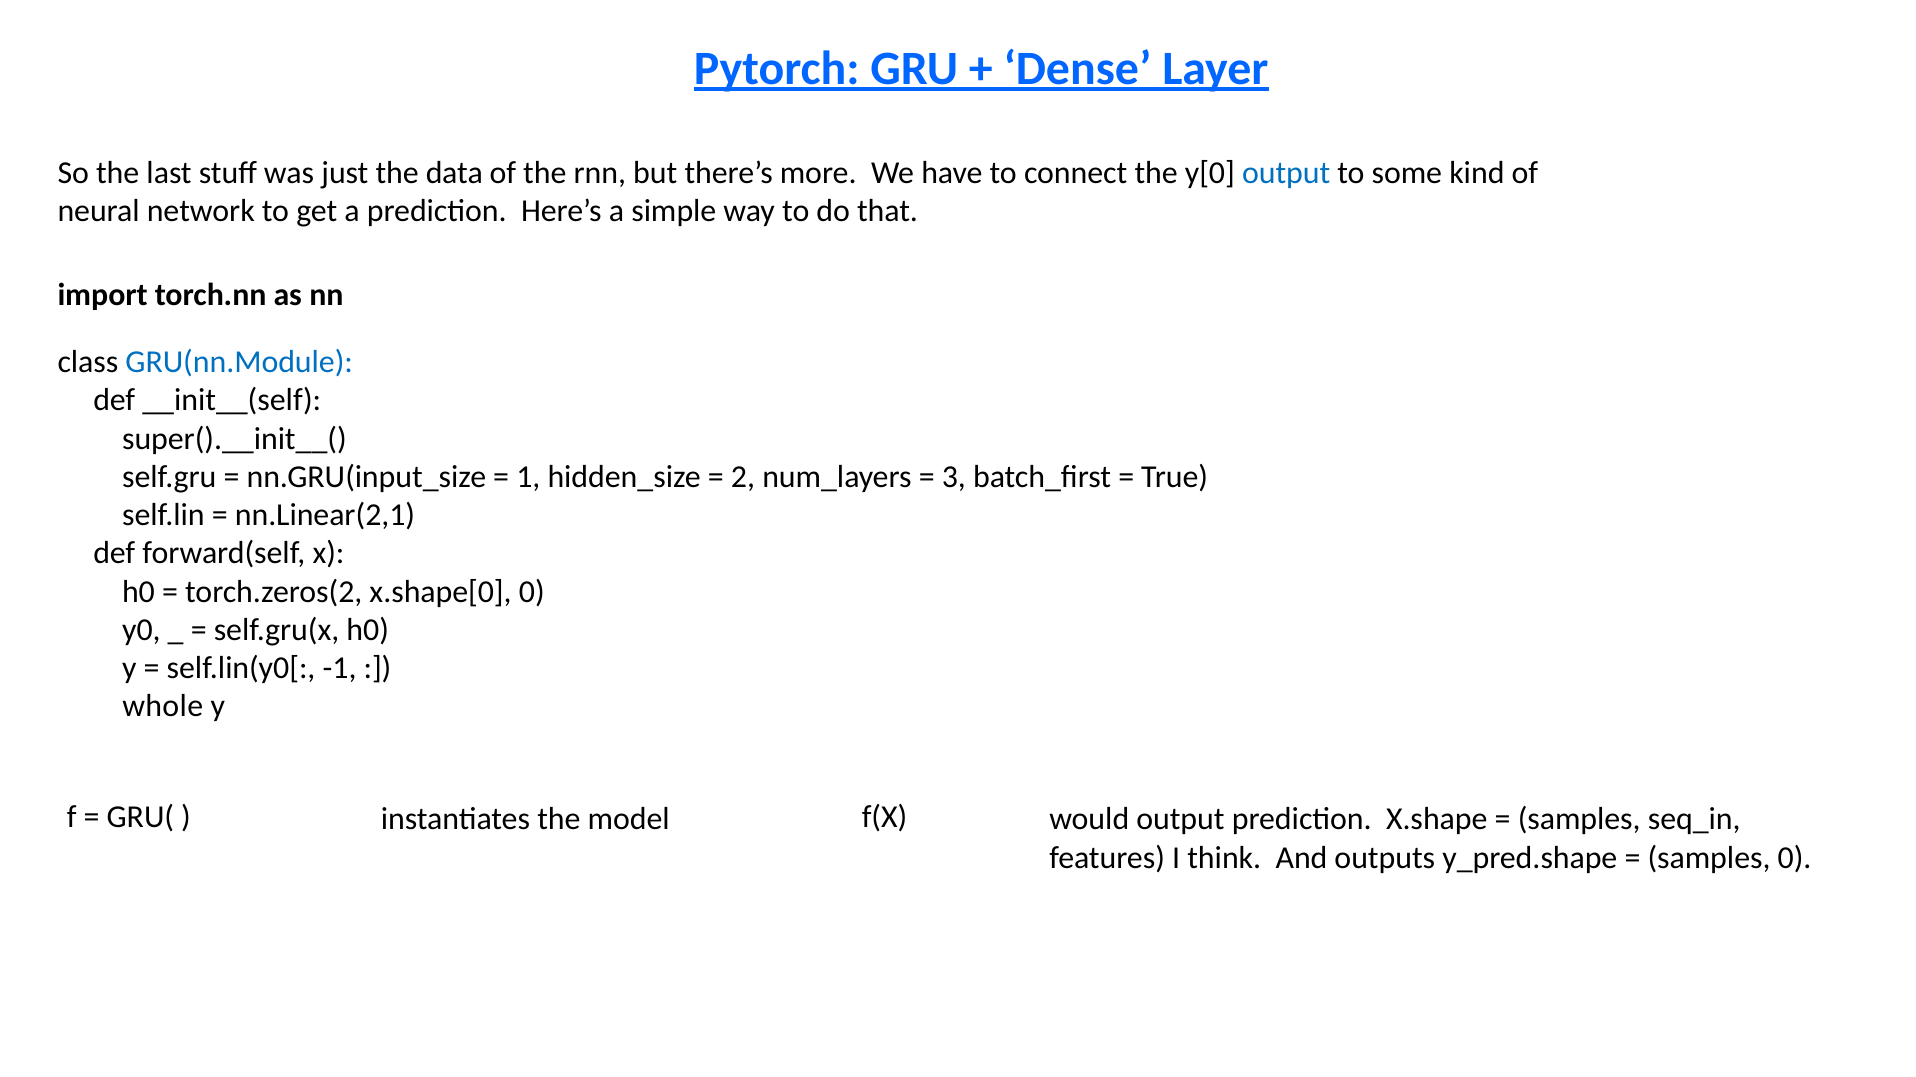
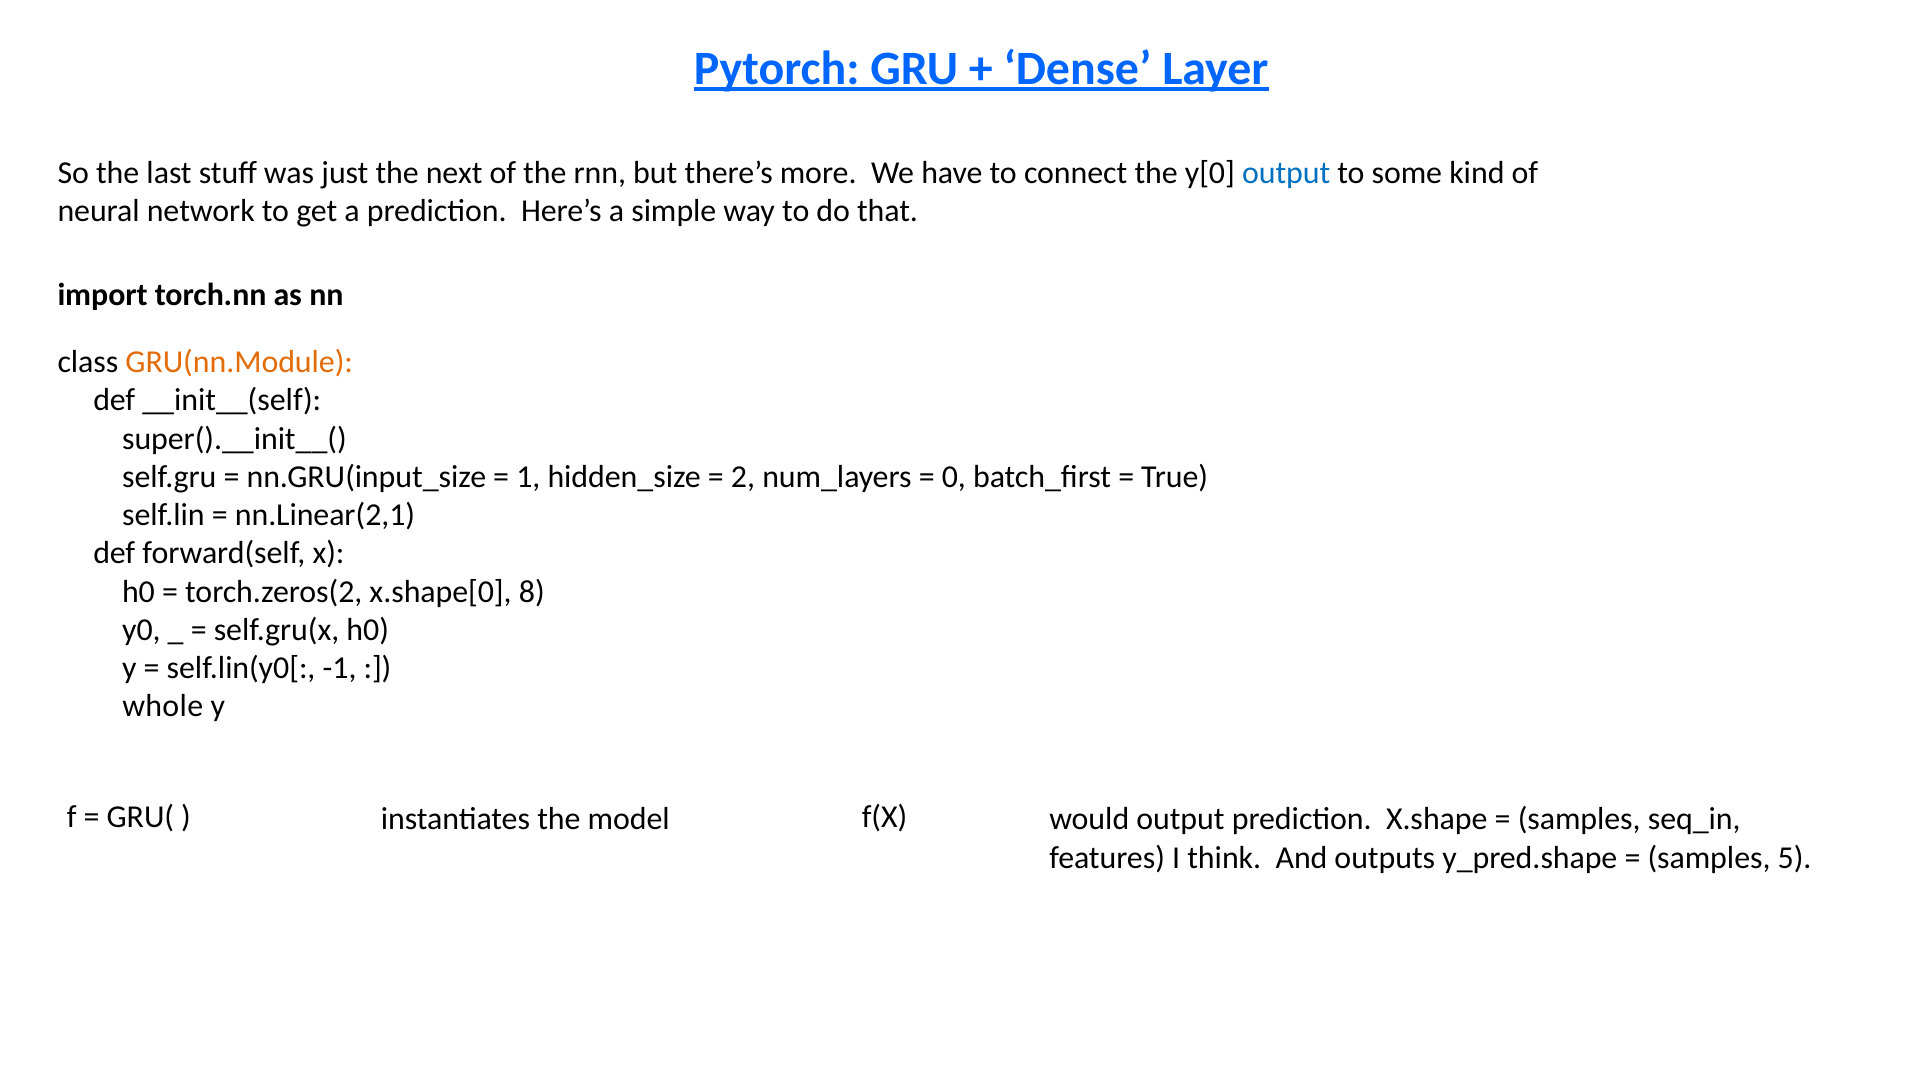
data: data -> next (454, 173)
GRU(nn.Module colour: blue -> orange (239, 362)
3: 3 -> 0 (954, 477)
x.shape[0 0: 0 -> 8 (532, 592)
samples 0: 0 -> 5 (1795, 858)
